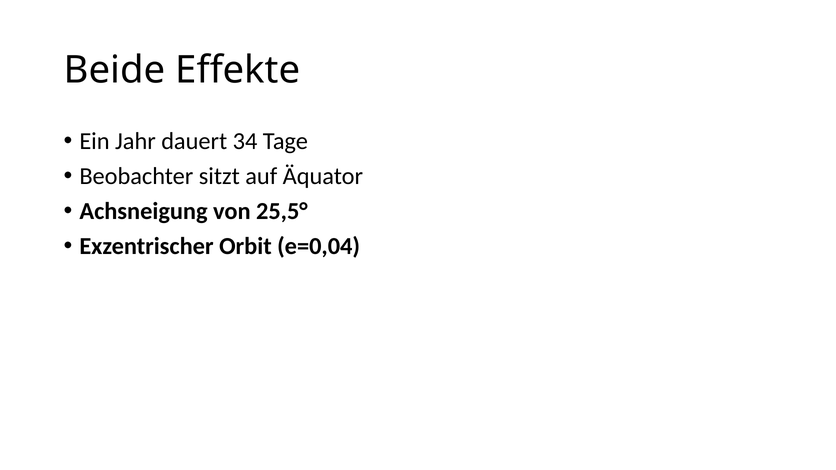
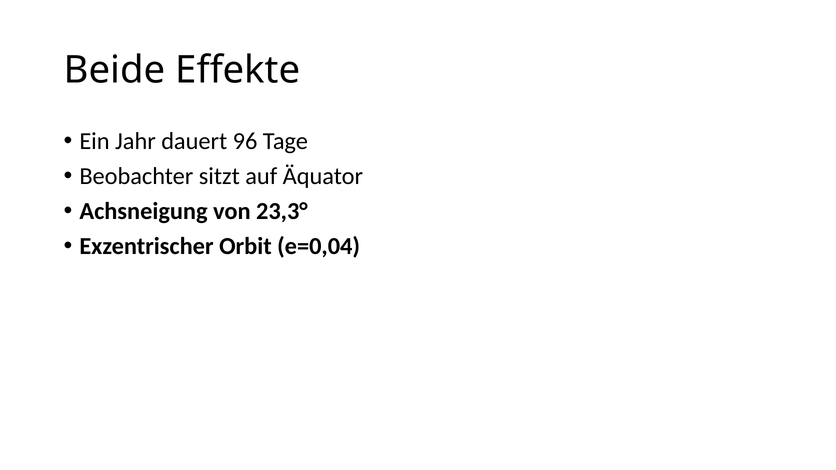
34: 34 -> 96 (245, 141)
25,5°: 25,5° -> 23,3° (282, 211)
